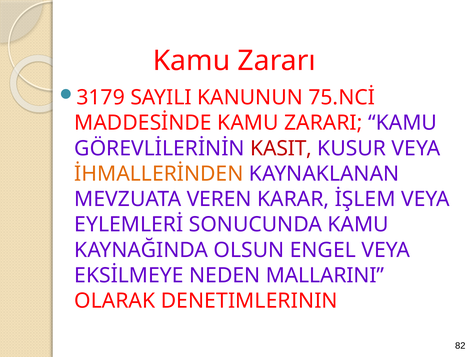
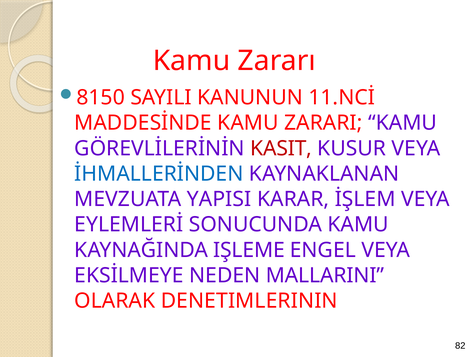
3179: 3179 -> 8150 (101, 98)
75.NCİ: 75.NCİ -> 11.NCİ (342, 98)
İHMALLERİNDEN colour: orange -> blue (159, 174)
VEREN: VEREN -> YAPISI (219, 199)
OLSUN: OLSUN -> IŞLEME (249, 250)
